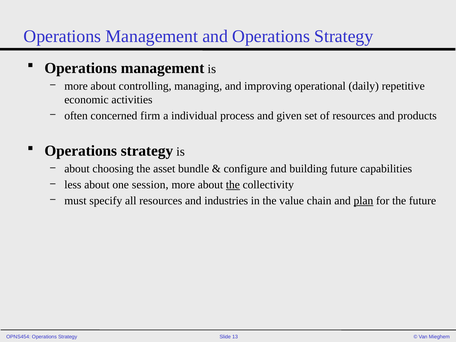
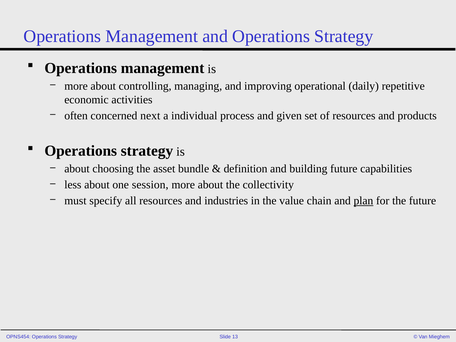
firm: firm -> next (150, 116)
configure: configure -> definition (246, 169)
the underline: present -> none (233, 185)
